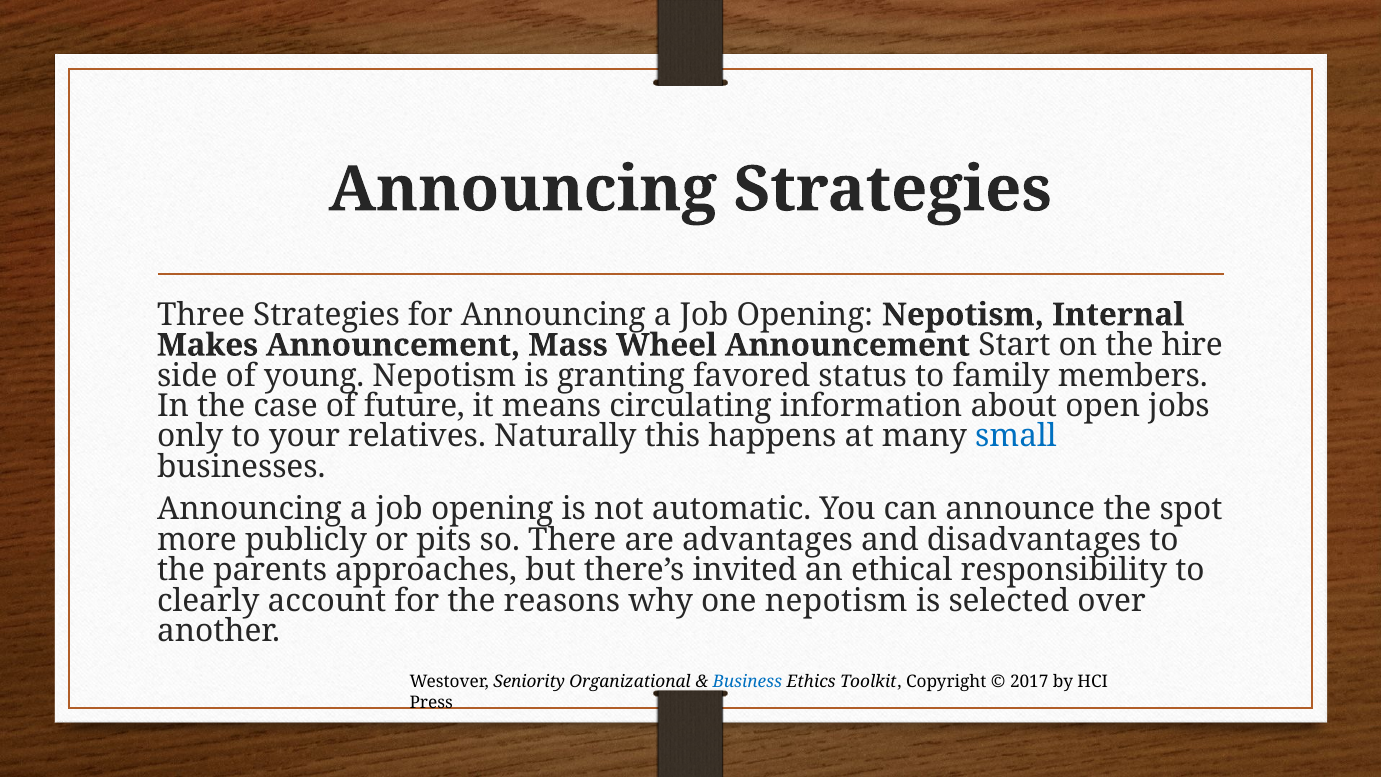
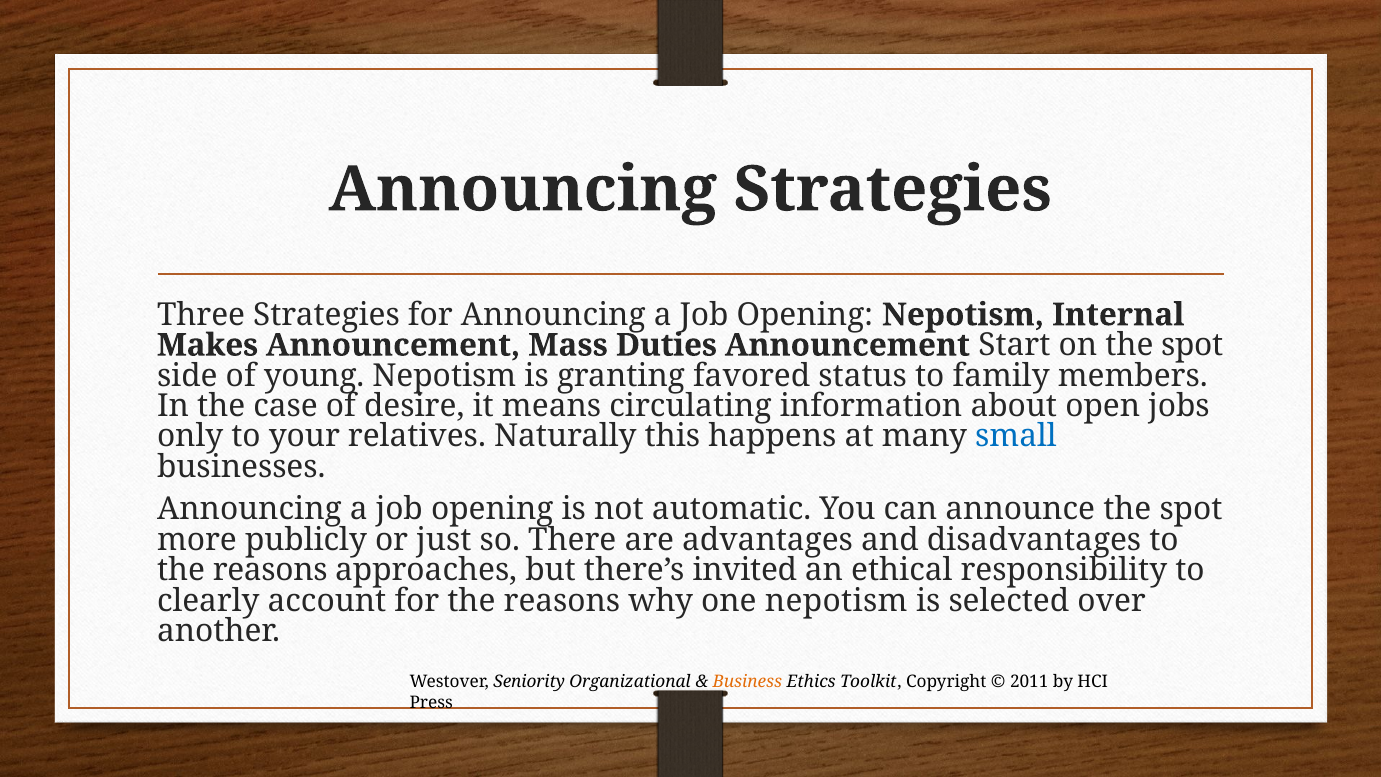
Wheel: Wheel -> Duties (666, 345)
on the hire: hire -> spot (1192, 345)
future: future -> desire (414, 406)
pits: pits -> just (444, 540)
parents: parents -> reasons (270, 570)
Business colour: blue -> orange (747, 681)
2017: 2017 -> 2011 (1029, 681)
